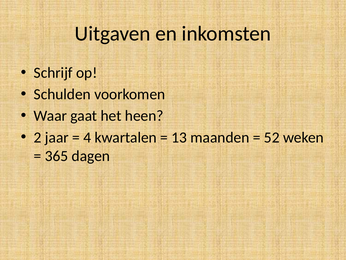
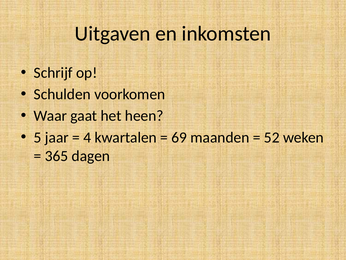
2: 2 -> 5 (38, 137)
13: 13 -> 69 (179, 137)
